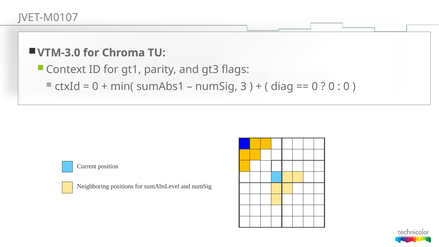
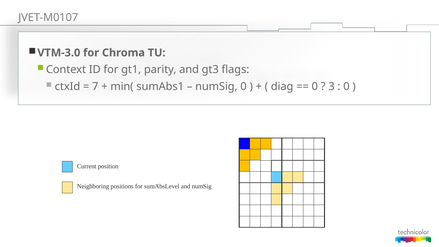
0: 0 -> 7 (95, 86)
numSig 3: 3 -> 0 (244, 86)
0: 0 -> 3 (331, 86)
